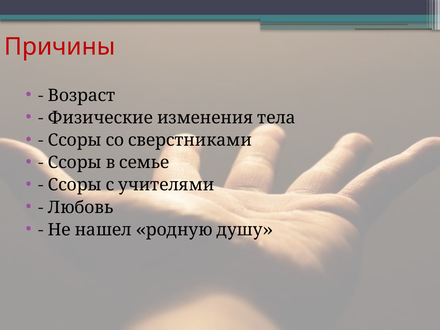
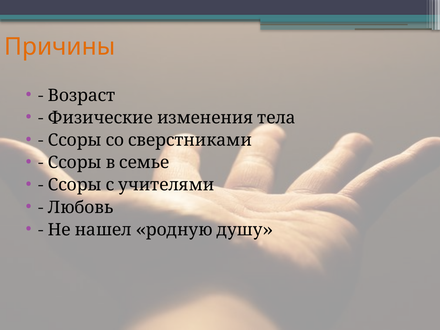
Причины colour: red -> orange (60, 47)
